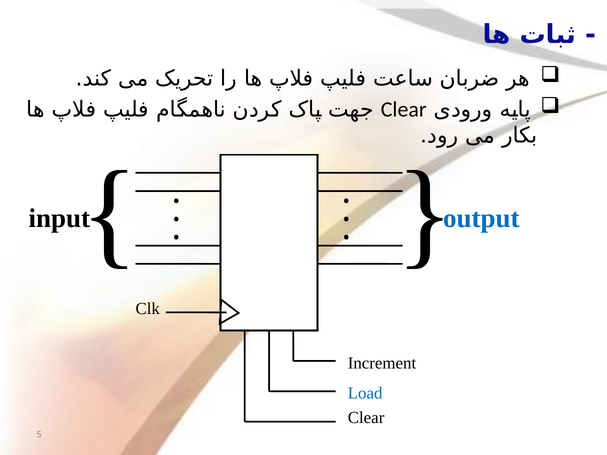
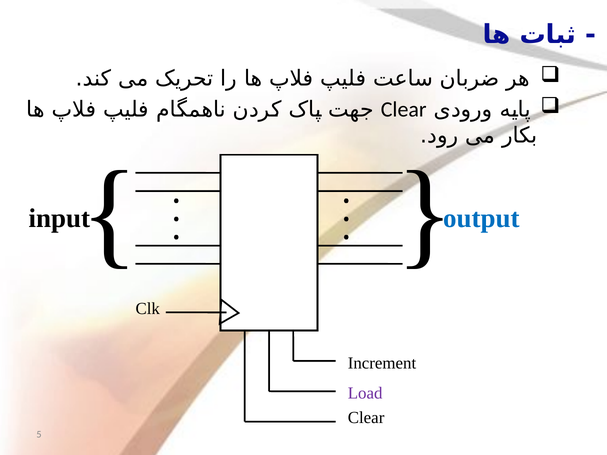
Load colour: blue -> purple (365, 394)
